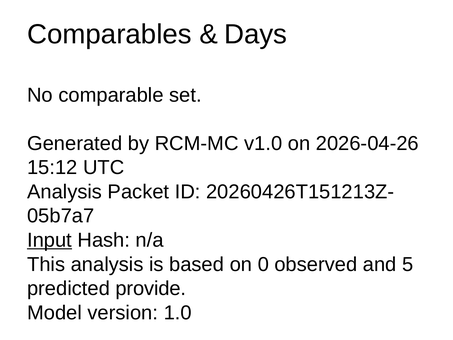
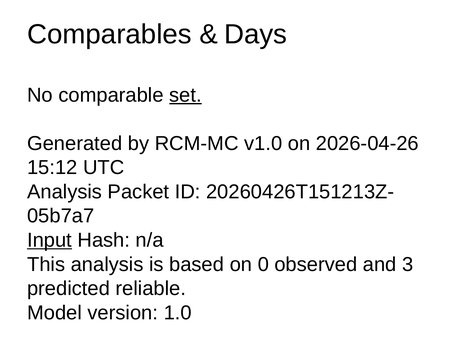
set underline: none -> present (185, 95)
5: 5 -> 3 (408, 264)
provide: provide -> reliable (151, 288)
